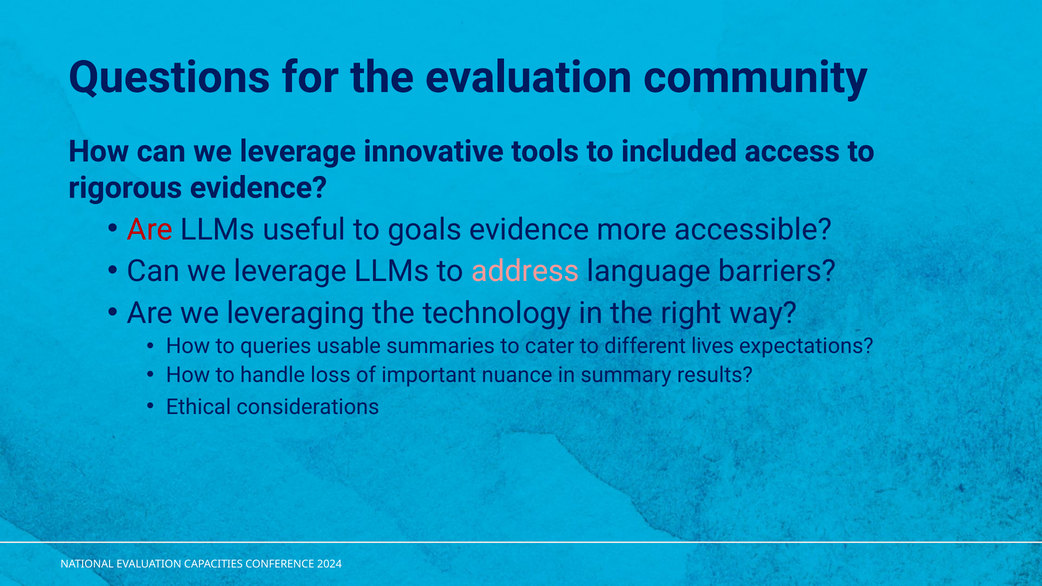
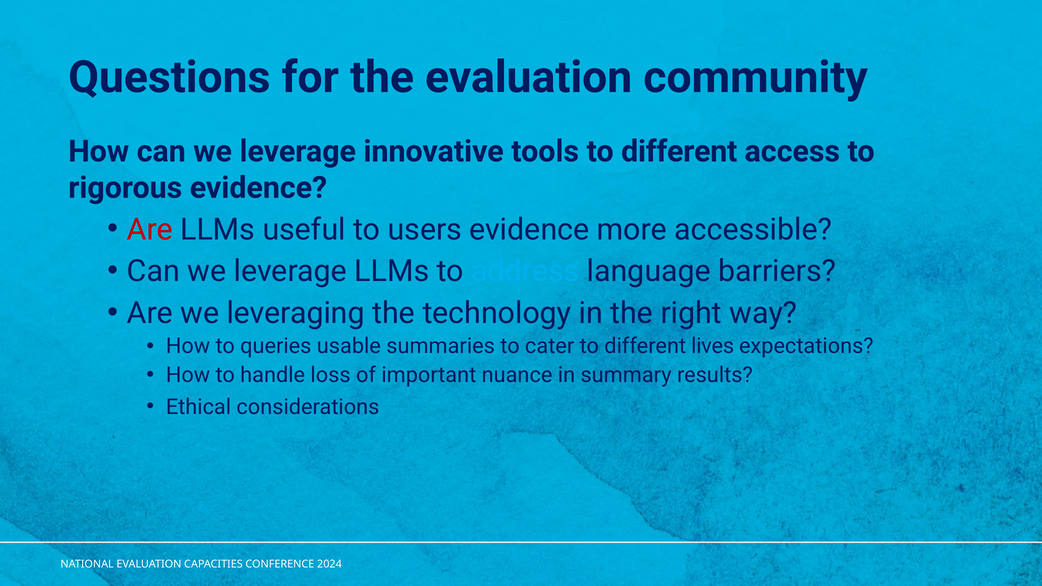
tools to included: included -> different (679, 151)
goals: goals -> users (425, 230)
address colour: pink -> light blue (525, 271)
